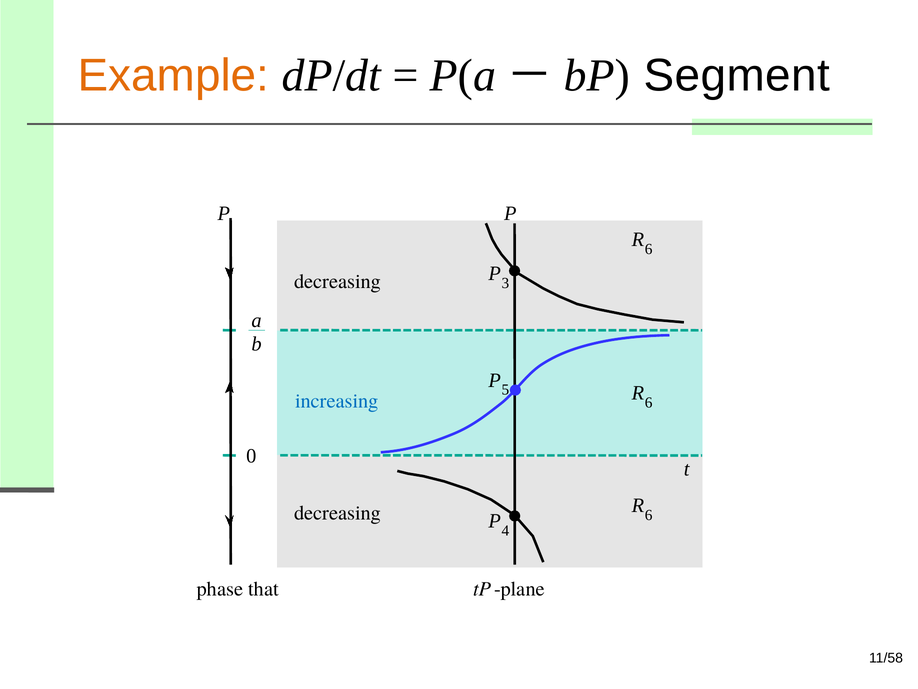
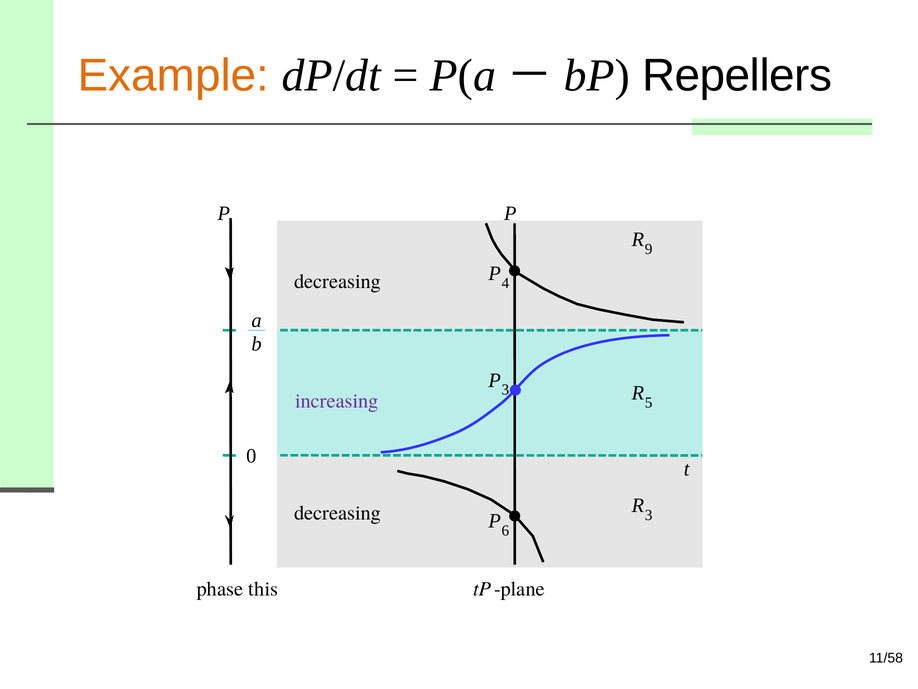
Segment: Segment -> Repellers (737, 76)
6: 6 -> 9 (649, 249)
3: 3 -> 4 (505, 283)
P 5: 5 -> 3 (505, 390)
6: 6 -> 5 (649, 403)
increasing colour: blue -> purple (337, 401)
6: 6 -> 3 (649, 515)
4: 4 -> 6 (505, 530)
that: that -> this (263, 588)
